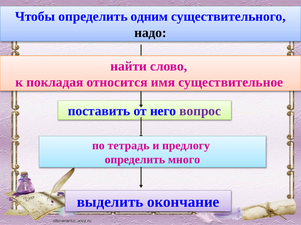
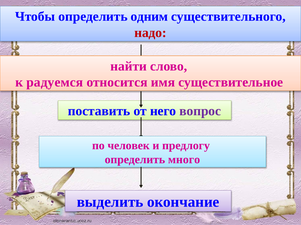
надо colour: black -> red (150, 33)
покладая: покладая -> радуемся (55, 82)
тетрадь: тетрадь -> человек (129, 146)
